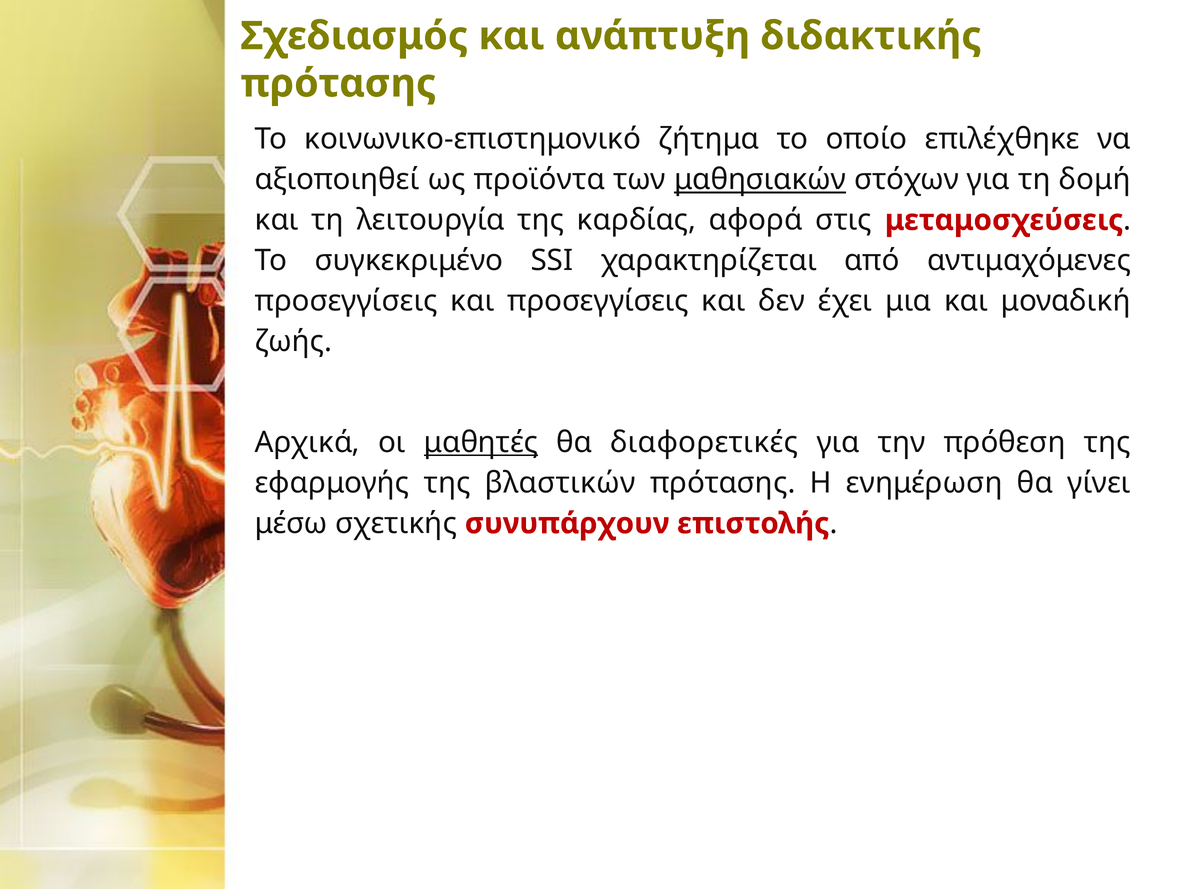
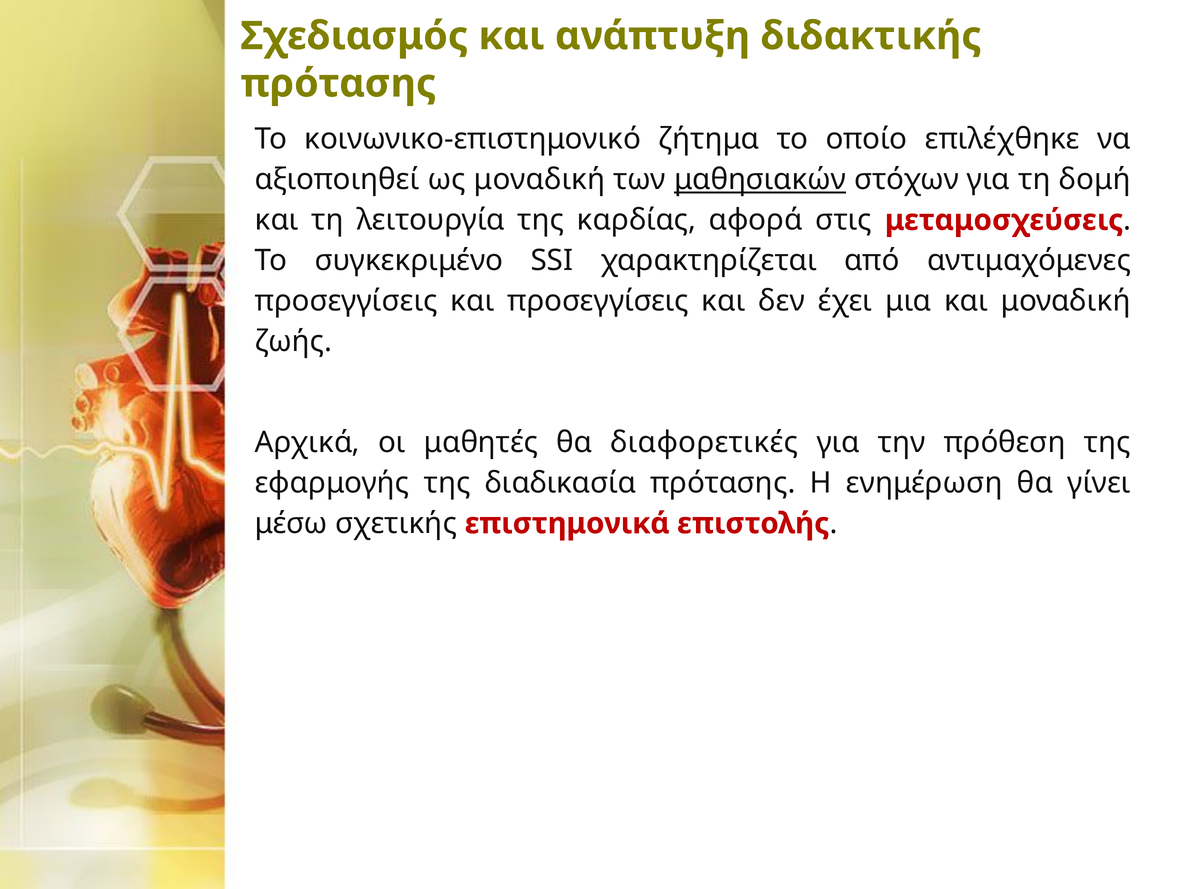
ως προϊόντα: προϊόντα -> μοναδική (540, 180)
μαθητές underline: present -> none (481, 442)
βλαστικών: βλαστικών -> διαδικασία (560, 483)
συνυπάρχουν: συνυπάρχουν -> επιστημονικά (567, 523)
